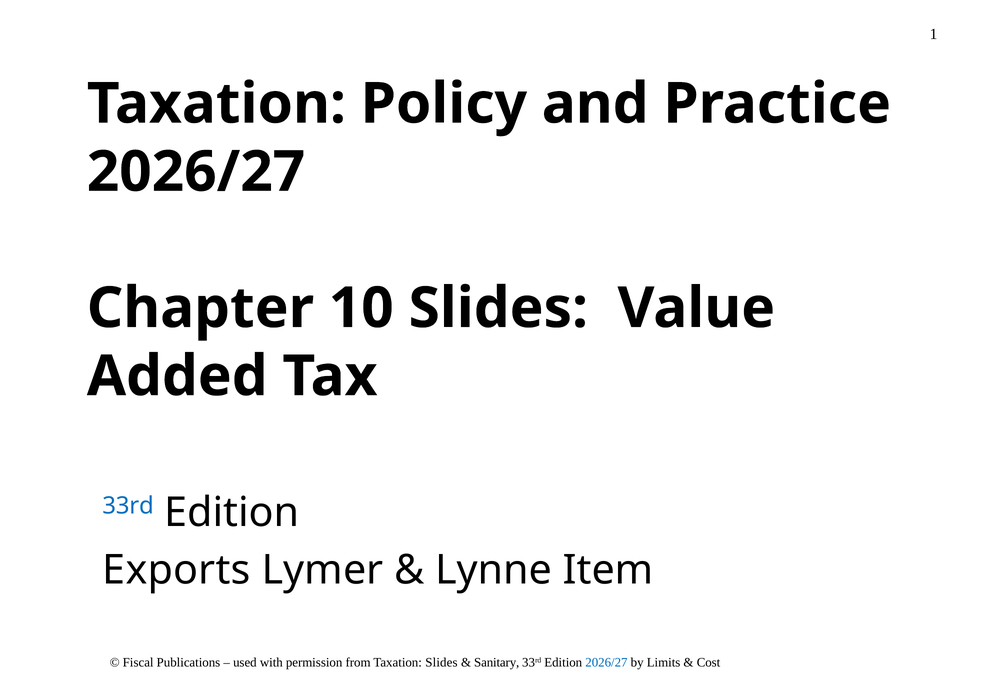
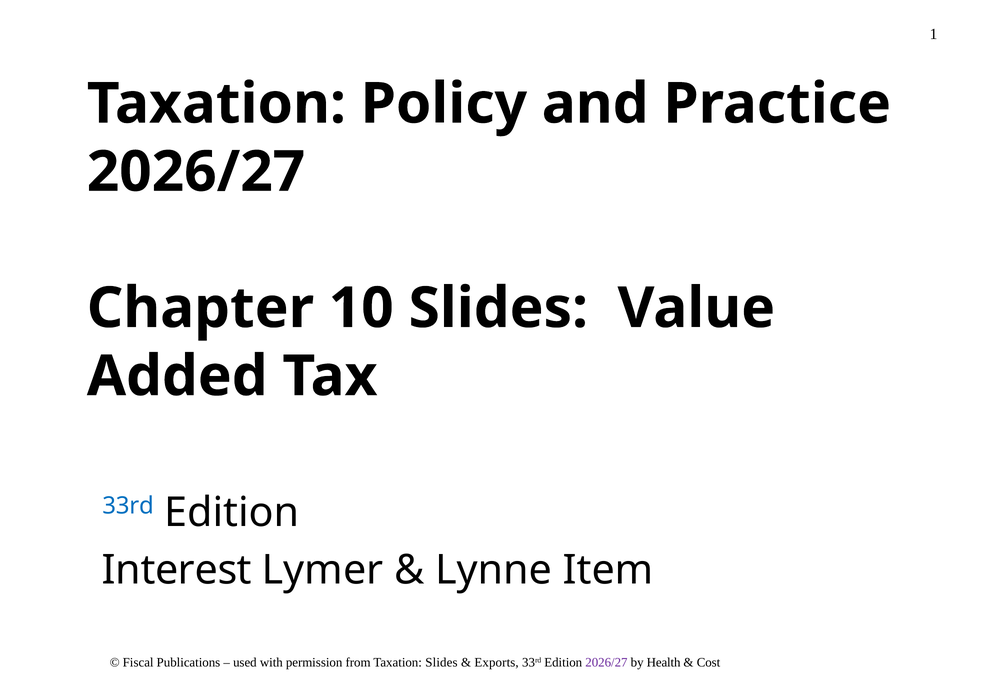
Exports: Exports -> Interest (177, 570)
Sanitary: Sanitary -> Exports (497, 663)
2026/27 colour: blue -> purple (606, 663)
Limits: Limits -> Health (664, 663)
